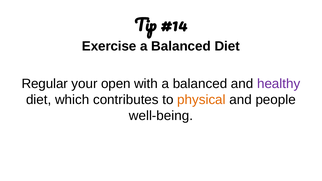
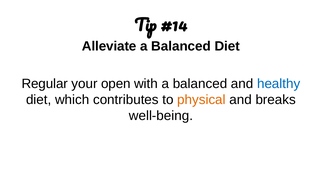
Exercise: Exercise -> Alleviate (109, 46)
healthy colour: purple -> blue (279, 84)
people: people -> breaks (276, 100)
